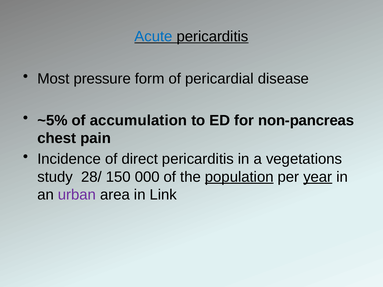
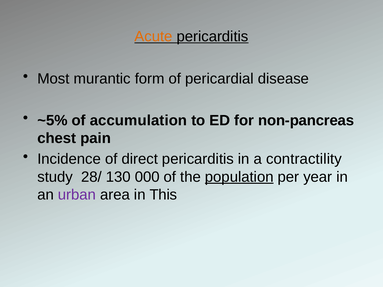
Acute colour: blue -> orange (153, 36)
pressure: pressure -> murantic (102, 79)
vegetations: vegetations -> contractility (304, 159)
150: 150 -> 130 (118, 177)
year underline: present -> none (318, 177)
Link: Link -> This (163, 195)
